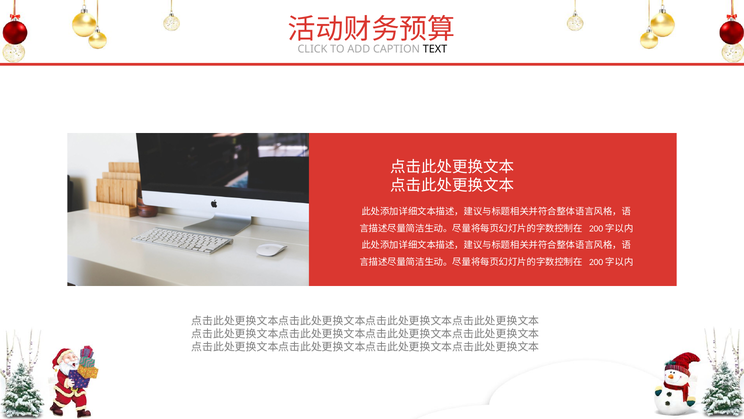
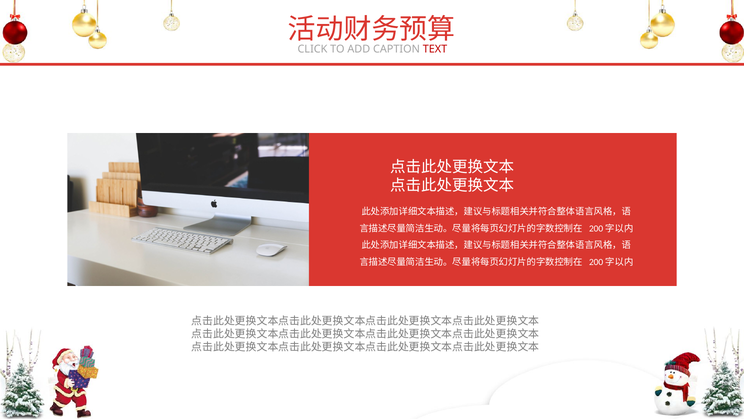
TEXT colour: black -> red (435, 49)
